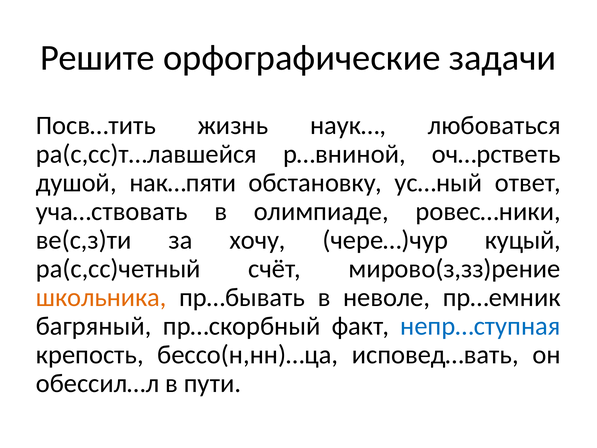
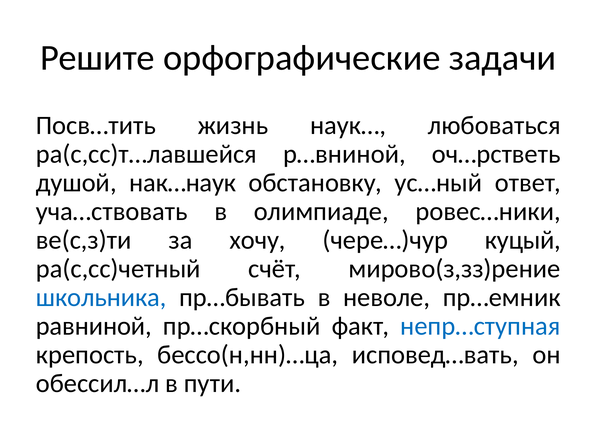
нак…пяти: нак…пяти -> нак…наук (183, 183)
школьника colour: orange -> blue (101, 297)
багряный: багряный -> равниной (94, 326)
